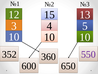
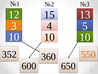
550 colour: purple -> orange (88, 54)
